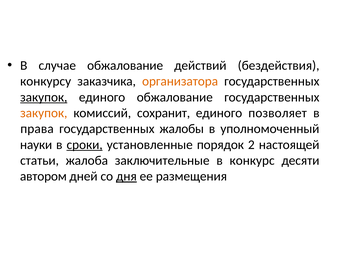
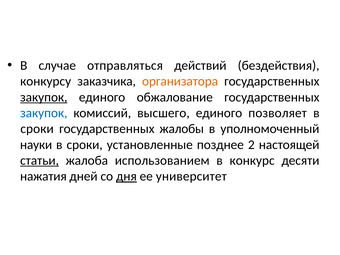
случае обжалование: обжалование -> отправляться (125, 65)
закупок colour: orange -> blue (44, 113)
сохранит: сохранит -> высшего (163, 113)
права: права -> сроки (37, 129)
сроки underline: present -> none (85, 145)
порядок: порядок -> позднее (220, 145)
статьи underline: none -> present (40, 160)
заключительные: заключительные -> использованием (162, 160)
автором: автором -> нажатия (43, 176)
размещения: размещения -> университет (191, 176)
